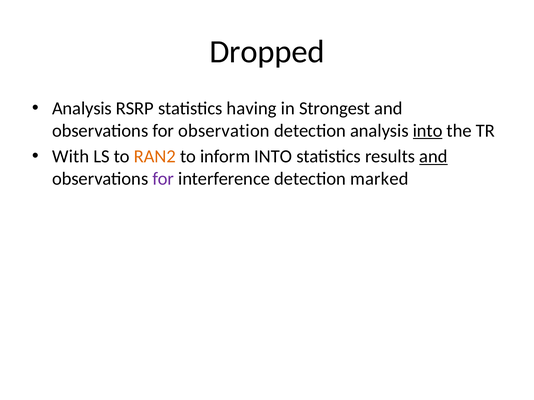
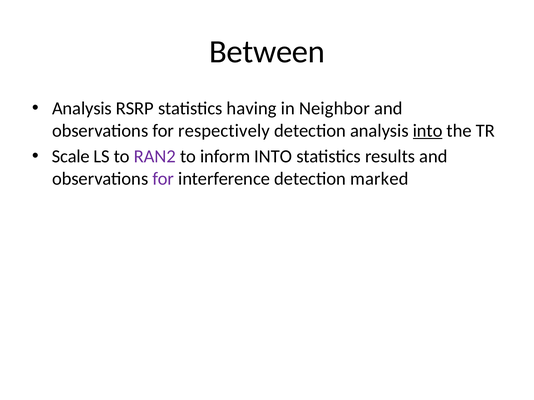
Dropped: Dropped -> Between (267, 52)
Strongest: Strongest -> Neighbor (334, 109)
observation: observation -> respectively (224, 131)
With: With -> Scale (71, 157)
RAN2 colour: orange -> purple (155, 157)
and underline: present -> none (433, 157)
